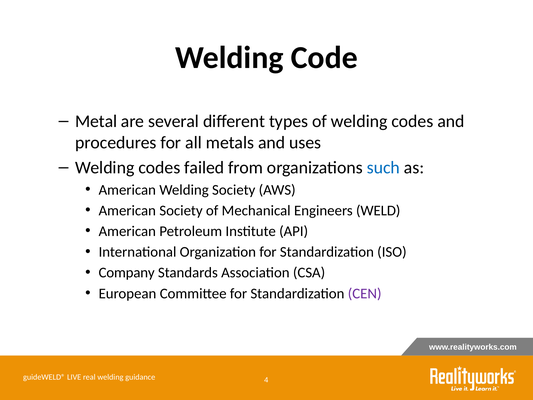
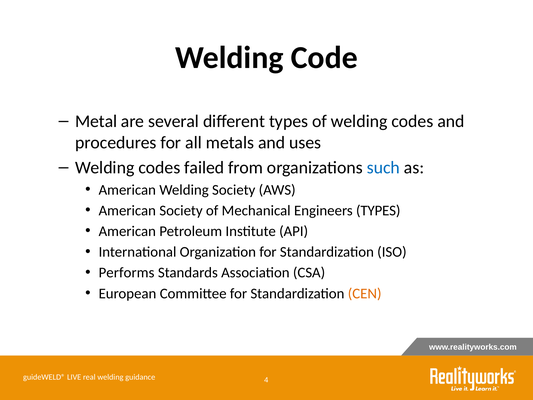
Engineers WELD: WELD -> TYPES (378, 210)
Company: Company -> Performs (127, 273)
CEN colour: purple -> orange (365, 293)
